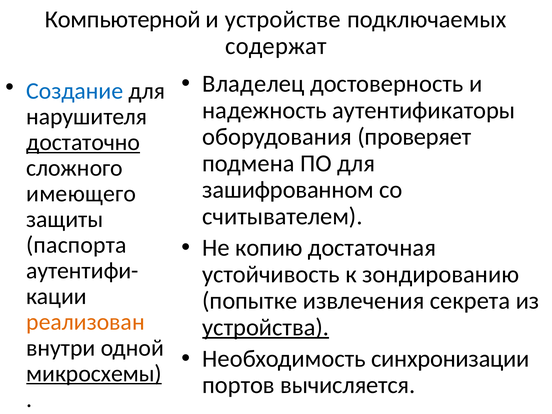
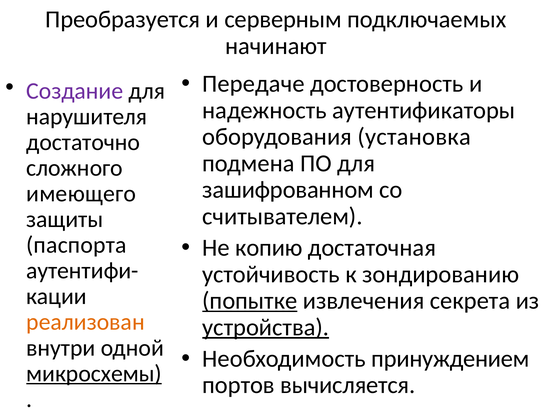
Компьютерной: Компьютерной -> Преобразуется (123, 20)
устройстве: устройстве -> серверным (283, 20)
содержат: содержат -> начинают (276, 46)
Владелец: Владелец -> Передаче (253, 84)
Создание colour: blue -> purple (75, 91)
проверяет: проверяет -> установка (414, 137)
достаточно underline: present -> none (83, 142)
попытке underline: none -> present (250, 301)
синхронизации: синхронизации -> принуждением (450, 359)
